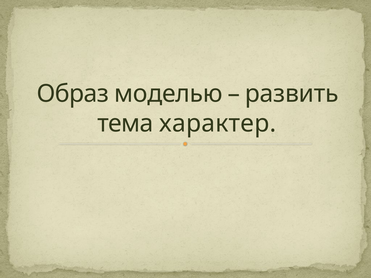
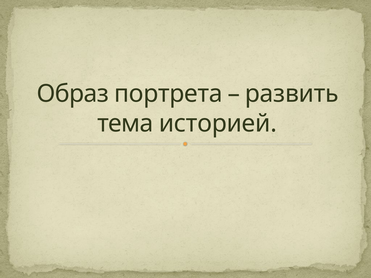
моделью: моделью -> портрета (168, 94)
характер: характер -> историей (218, 124)
